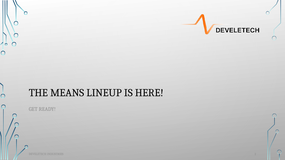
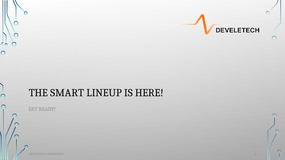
MEANS: MEANS -> SMART (67, 93)
